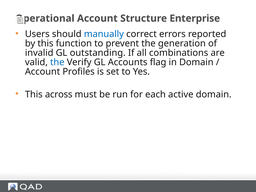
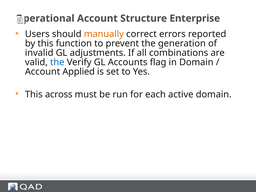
manually colour: blue -> orange (104, 34)
outstanding: outstanding -> adjustments (98, 53)
Profiles: Profiles -> Applied (79, 72)
